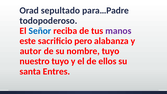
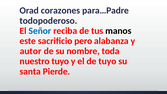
sepultado: sepultado -> corazones (60, 11)
manos colour: purple -> black (118, 31)
nombre tuyo: tuyo -> toda (111, 51)
de ellos: ellos -> tuyo (107, 61)
Entres: Entres -> Pierde (56, 71)
